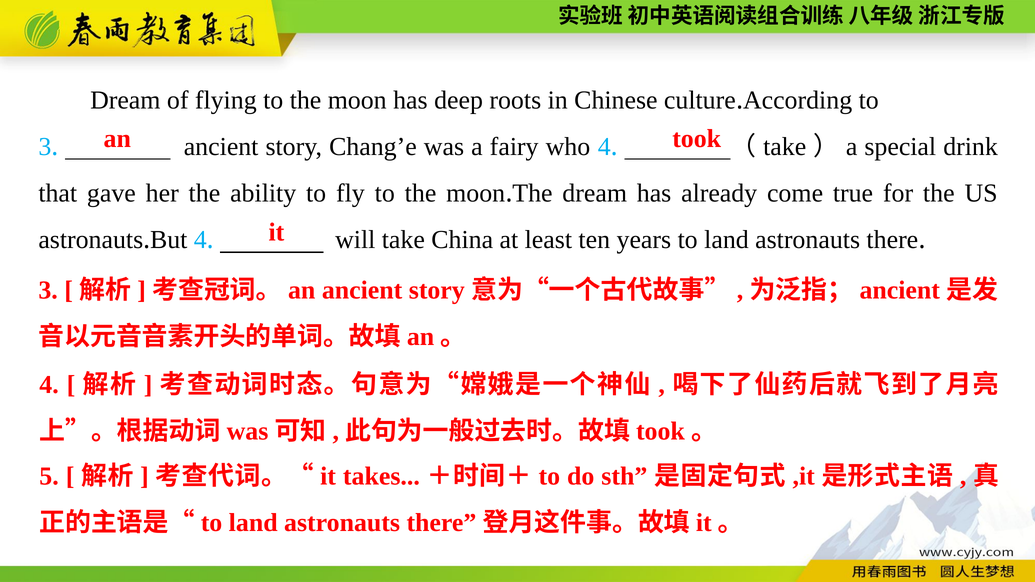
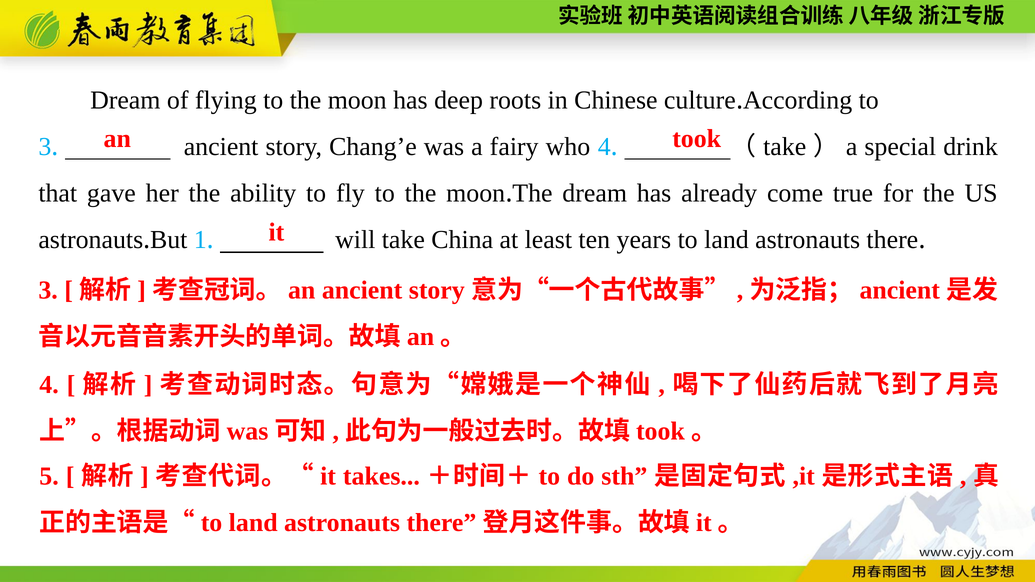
4: 4 -> 1 (200, 240)
